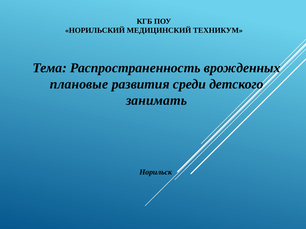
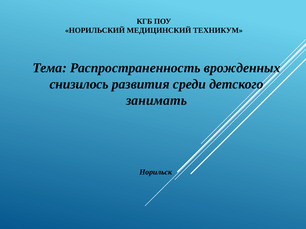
плановые: плановые -> снизилось (79, 84)
